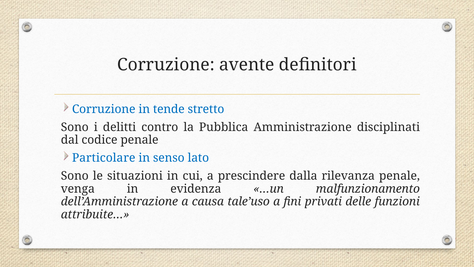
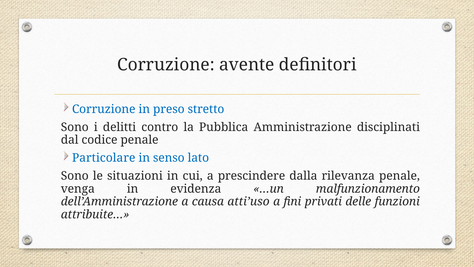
tende: tende -> preso (169, 109)
tale’uso: tale’uso -> atti’uso (249, 201)
